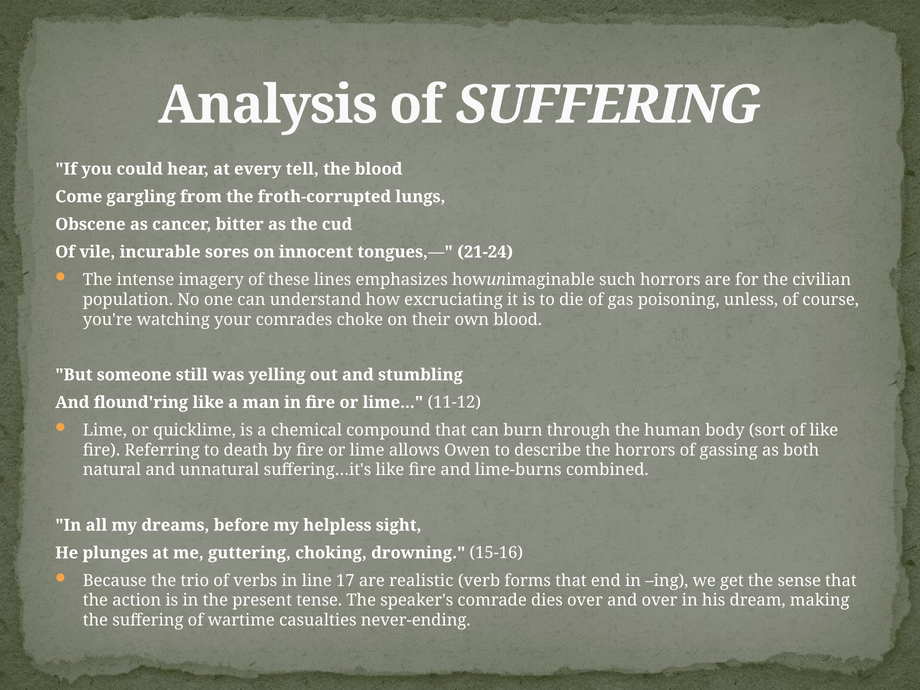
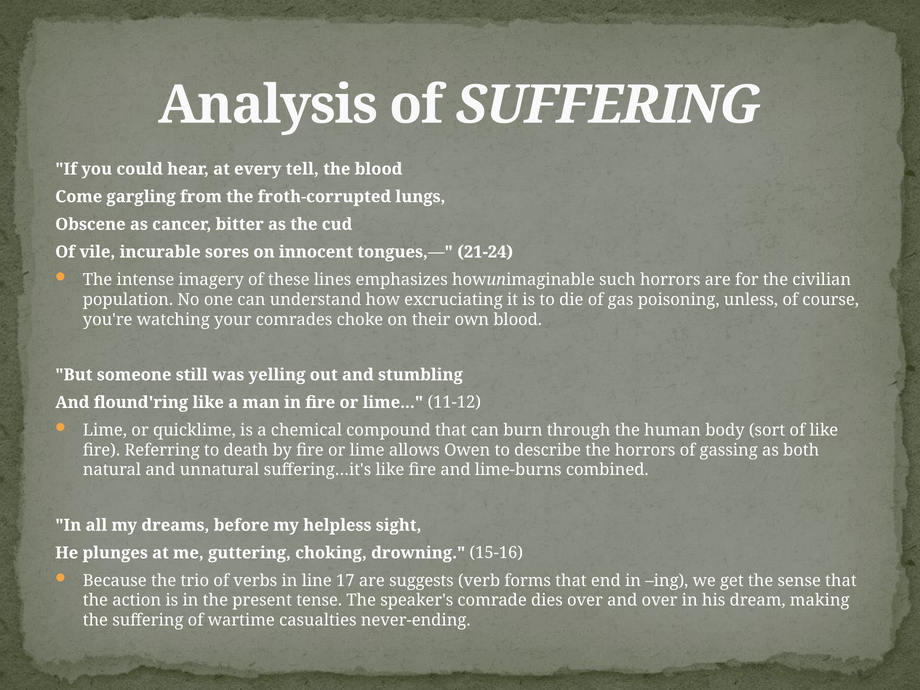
realistic: realistic -> suggests (421, 581)
